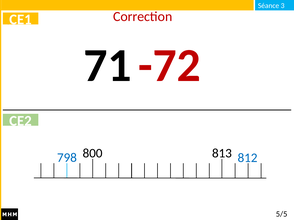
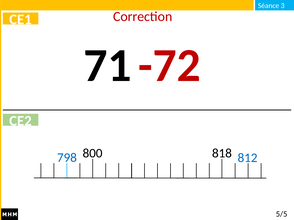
813: 813 -> 818 (222, 154)
